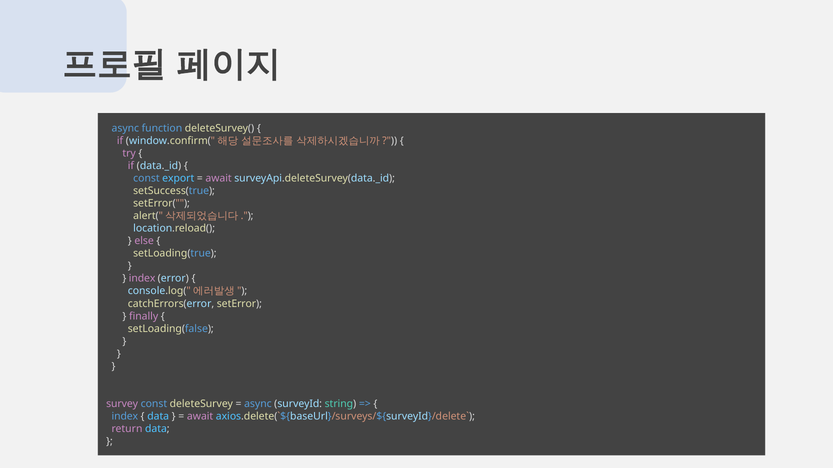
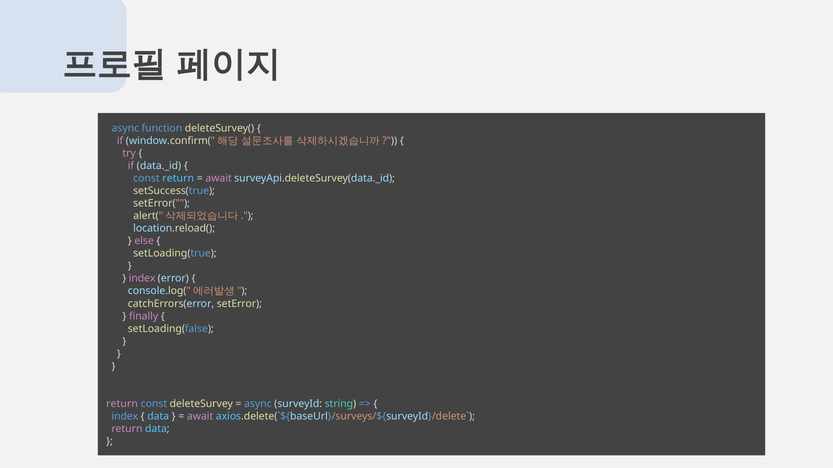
const export: export -> return (178, 179)
survey: survey -> return (122, 404)
